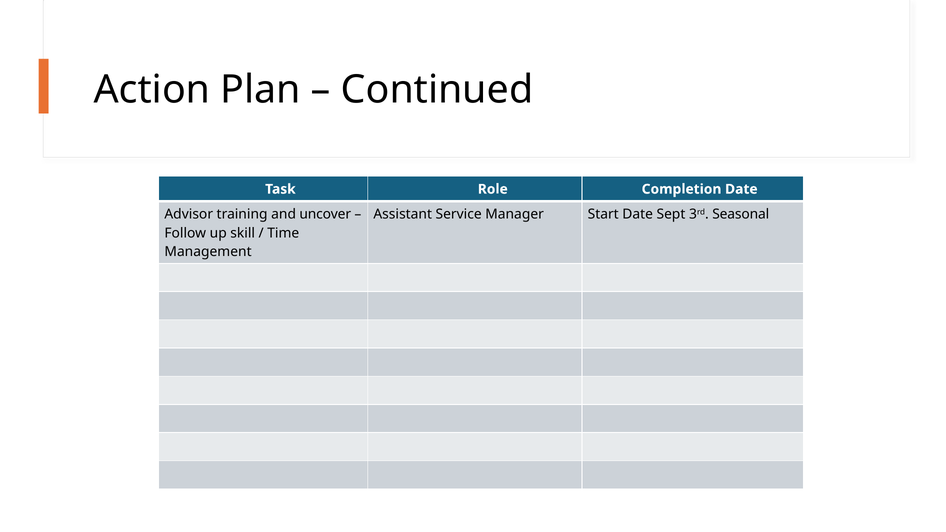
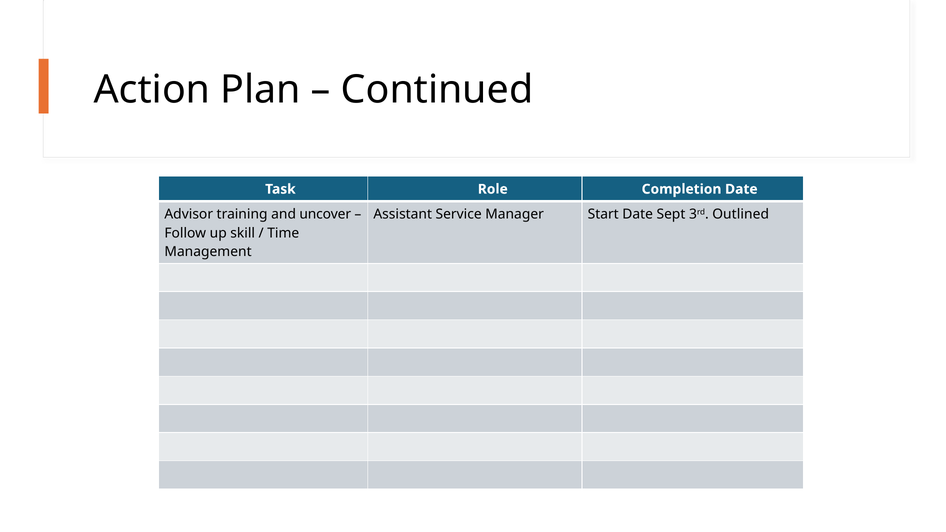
Seasonal: Seasonal -> Outlined (741, 214)
